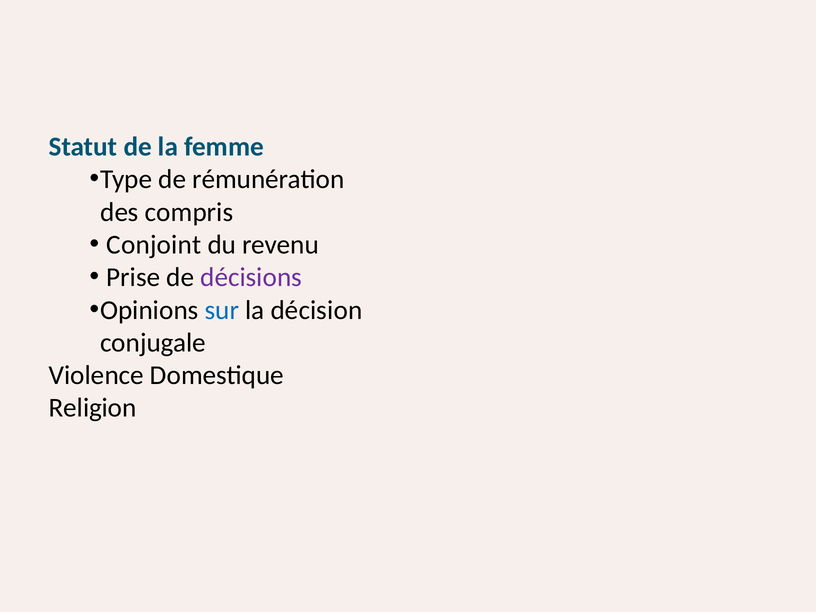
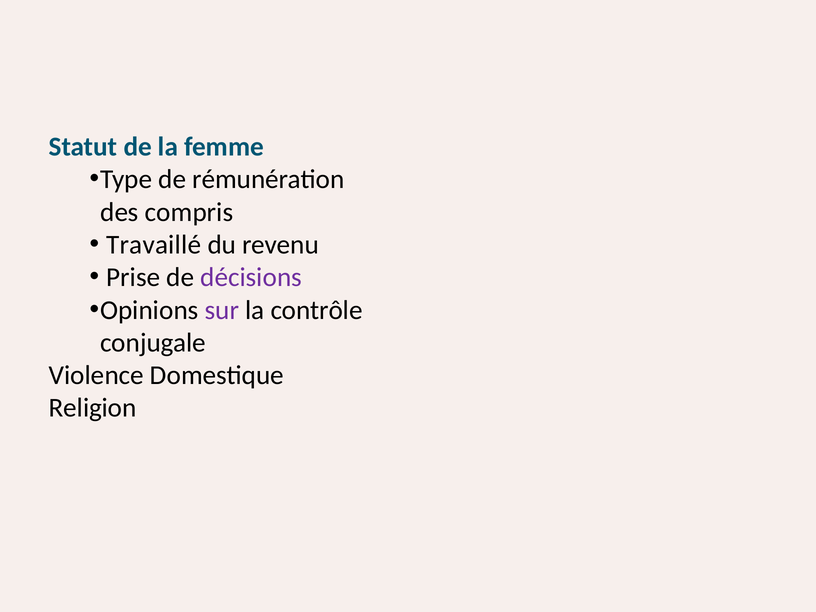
Conjoint: Conjoint -> Travaillé (154, 245)
sur colour: blue -> purple (222, 310)
décision: décision -> contrôle (317, 310)
